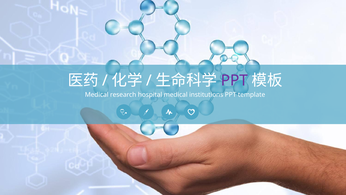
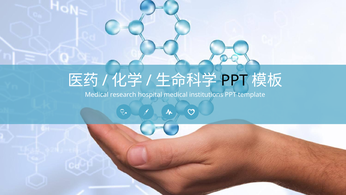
PPT colour: purple -> black (234, 80)
